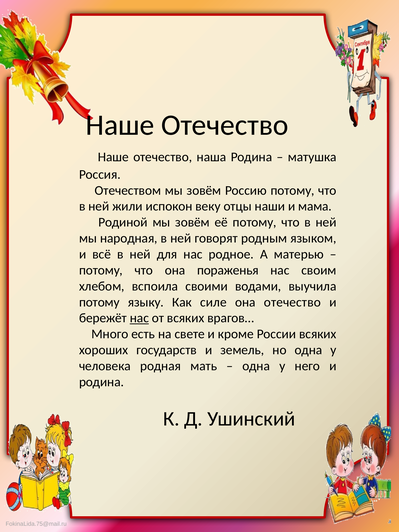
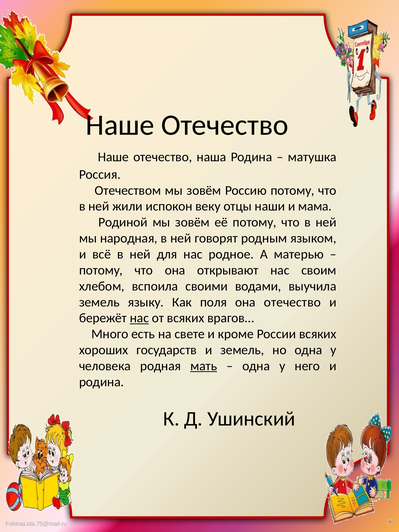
пораженья: пораженья -> открывают (228, 270)
потому: потому -> земель (99, 302)
силе: силе -> поля (213, 302)
мать underline: none -> present (204, 366)
